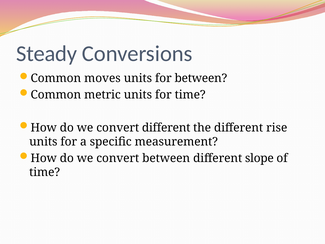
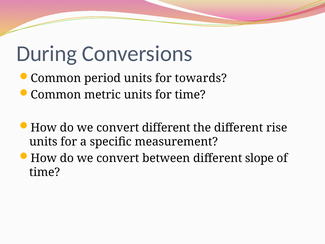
Steady: Steady -> During (47, 54)
moves: moves -> period (102, 78)
for between: between -> towards (201, 78)
